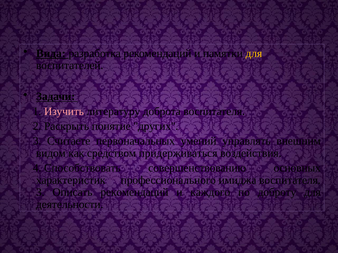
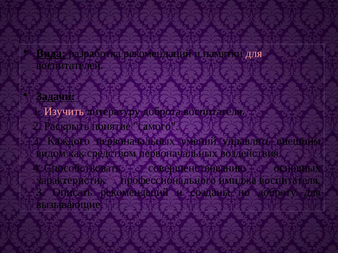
для colour: yellow -> pink (254, 53)
других: других -> самого (156, 126)
Считаете: Считаете -> Каждого (69, 141)
средством придерживаться: придерживаться -> первоначальных (178, 153)
каждого: каждого -> созданы (210, 193)
деятельности: деятельности -> вызывающие (70, 205)
